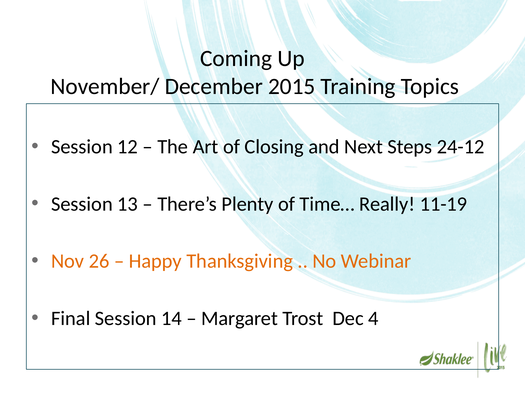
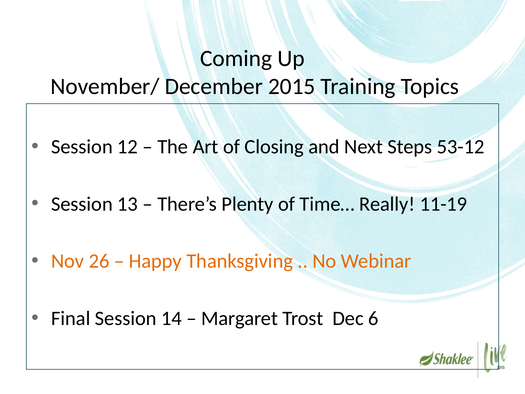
24-12: 24-12 -> 53-12 (461, 147)
4: 4 -> 6 (373, 318)
